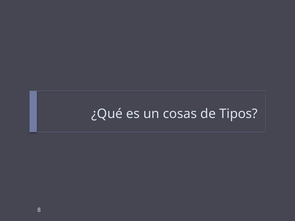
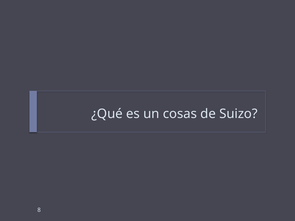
Tipos: Tipos -> Suizo (238, 114)
